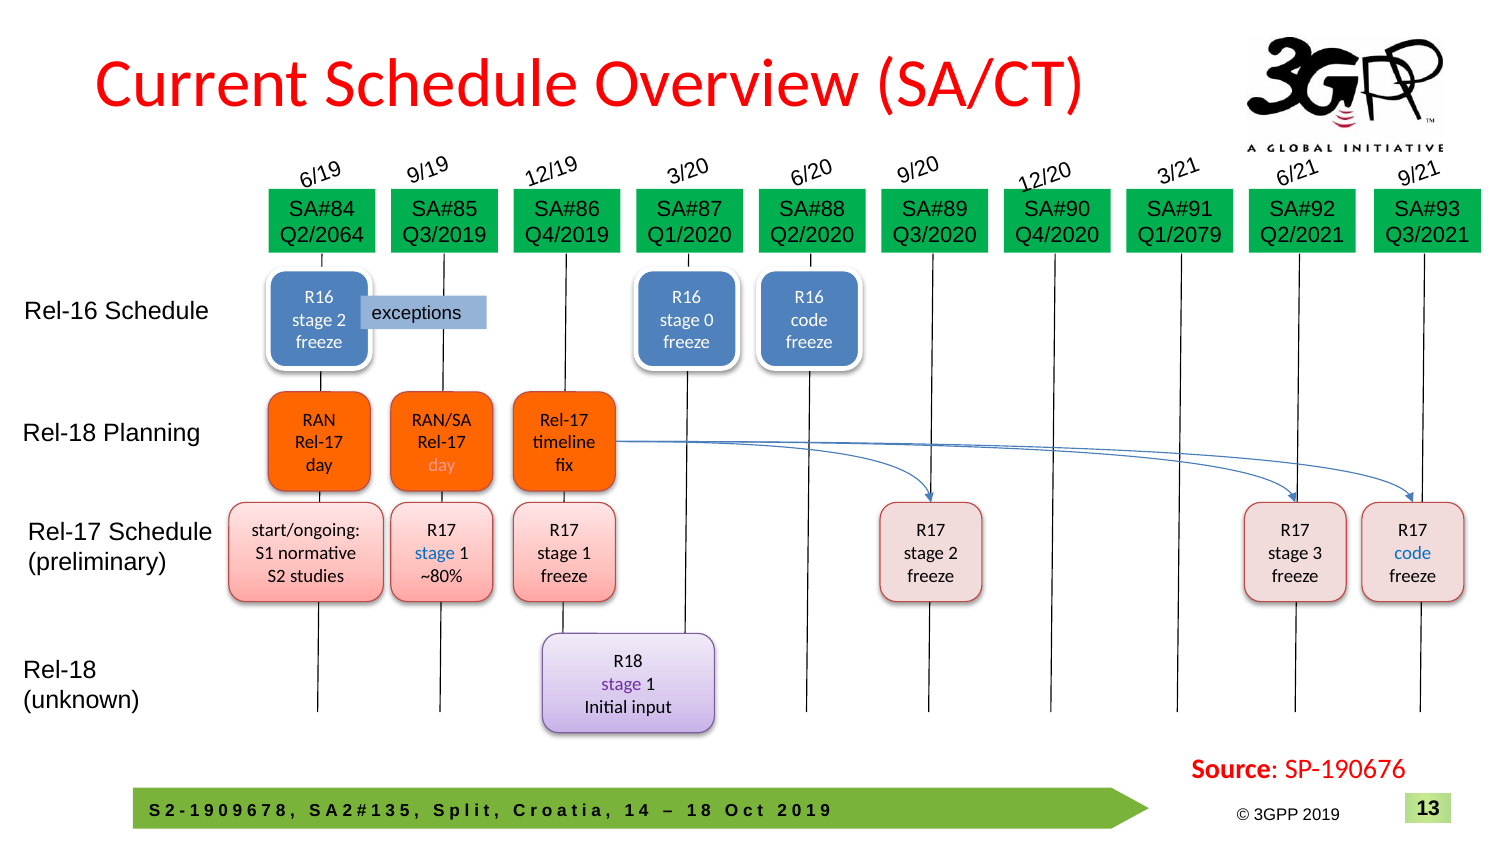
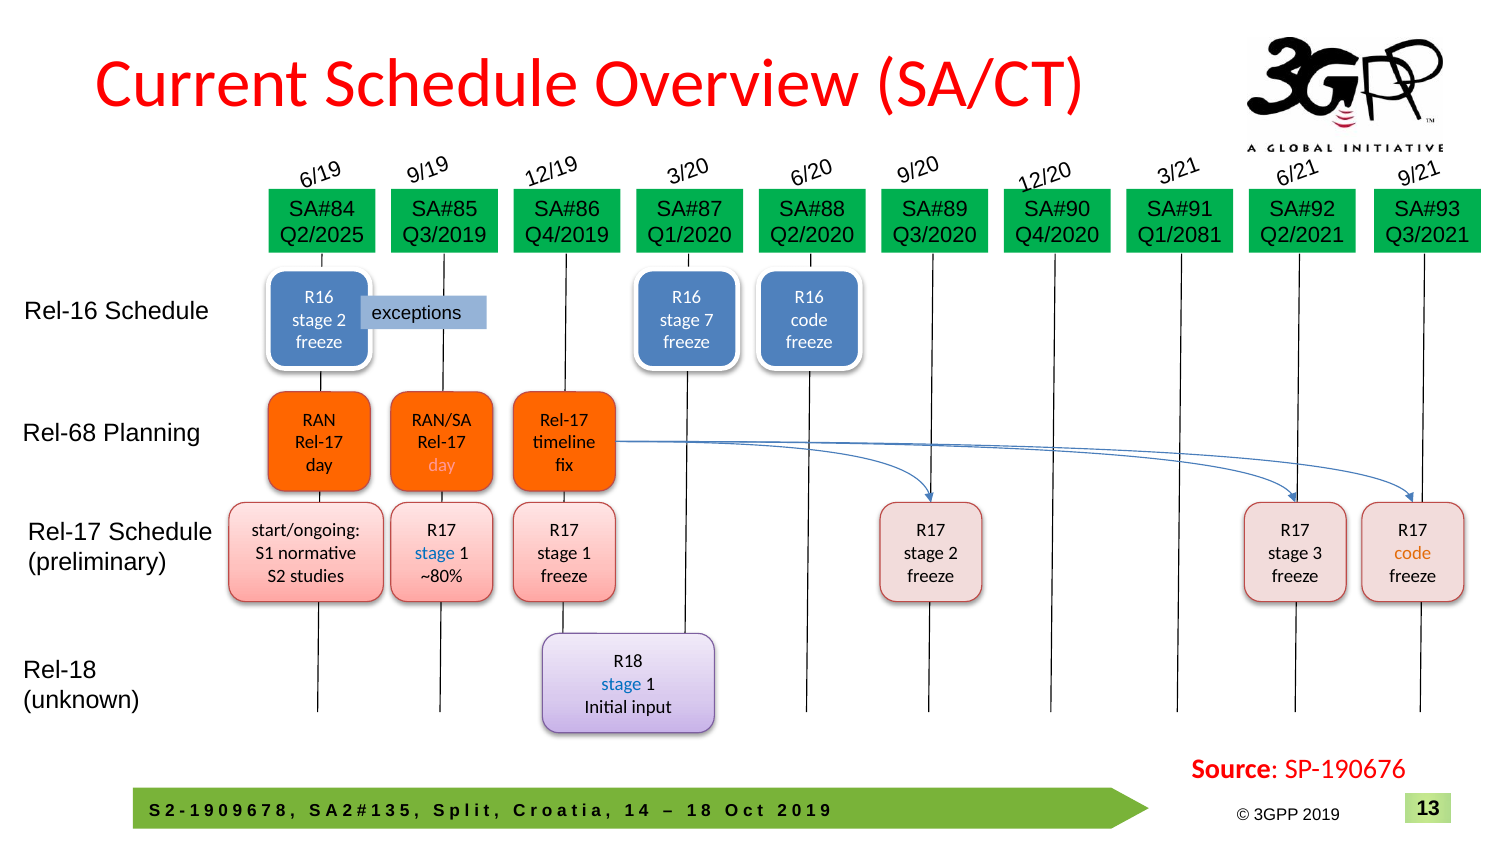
Q2/2064: Q2/2064 -> Q2/2025 (322, 236)
Q1/2079: Q1/2079 -> Q1/2081 (1180, 236)
stage 0: 0 -> 7 (709, 320)
Rel-18: Rel-18 -> Rel-68 (60, 433)
code colour: blue -> orange (1413, 553)
stage colour: purple -> blue (621, 684)
